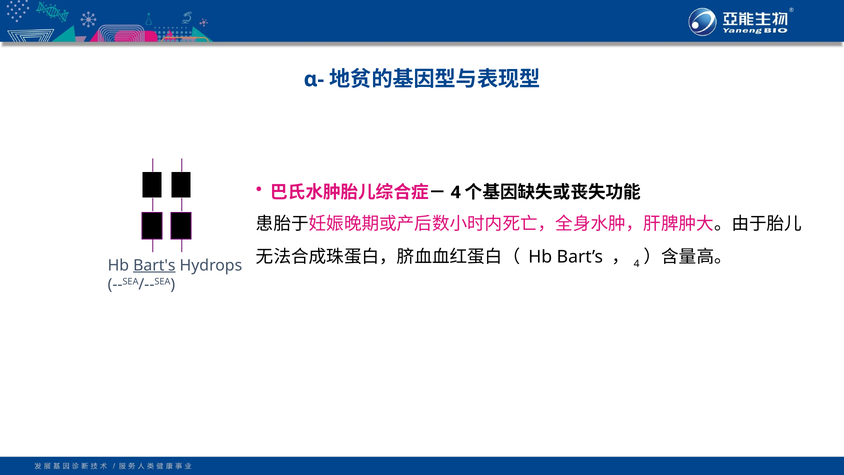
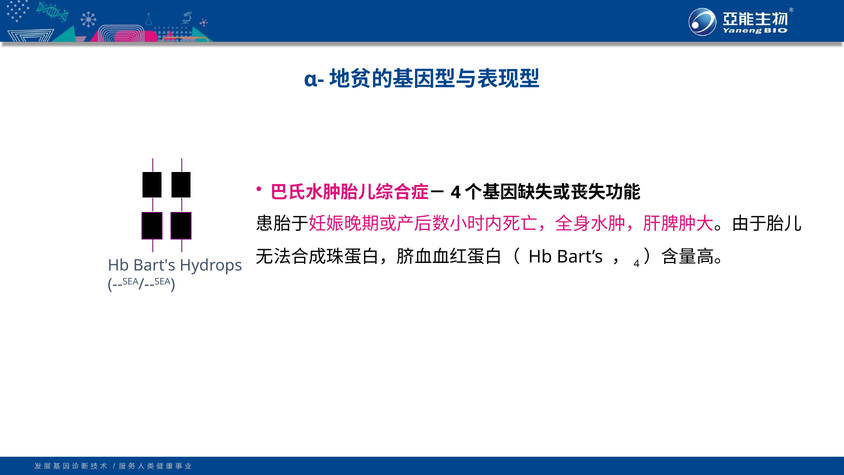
Bart's underline: present -> none (154, 265)
